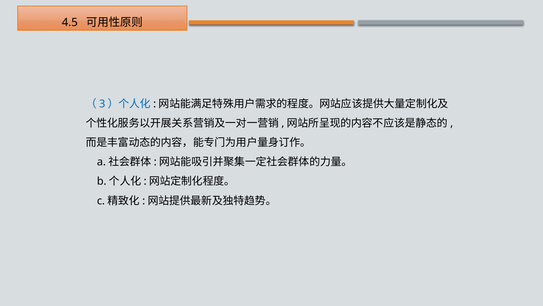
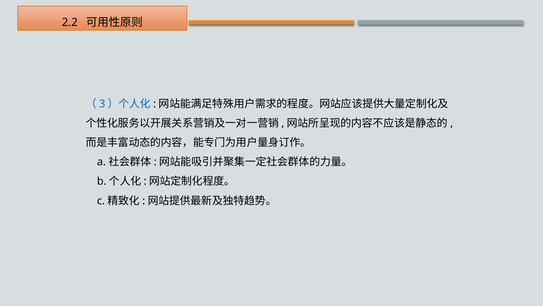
4.5: 4.5 -> 2.2 (70, 22)
